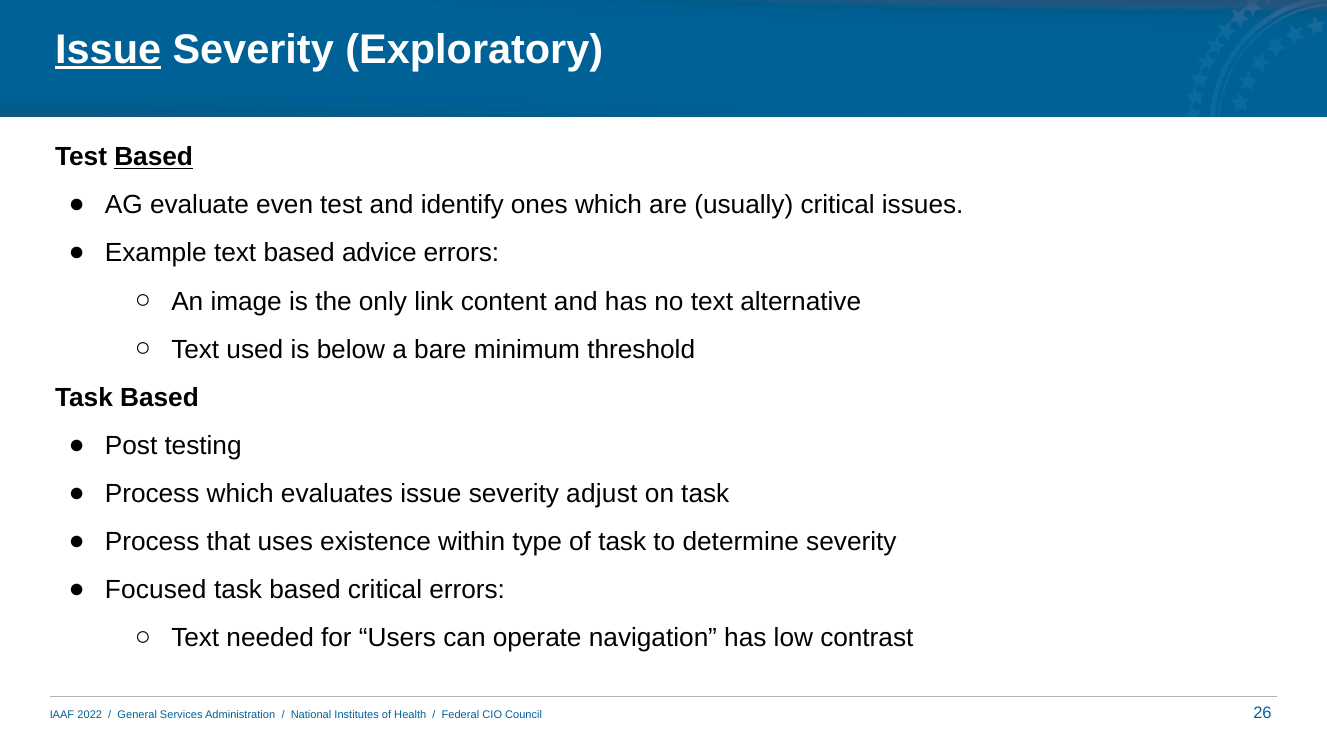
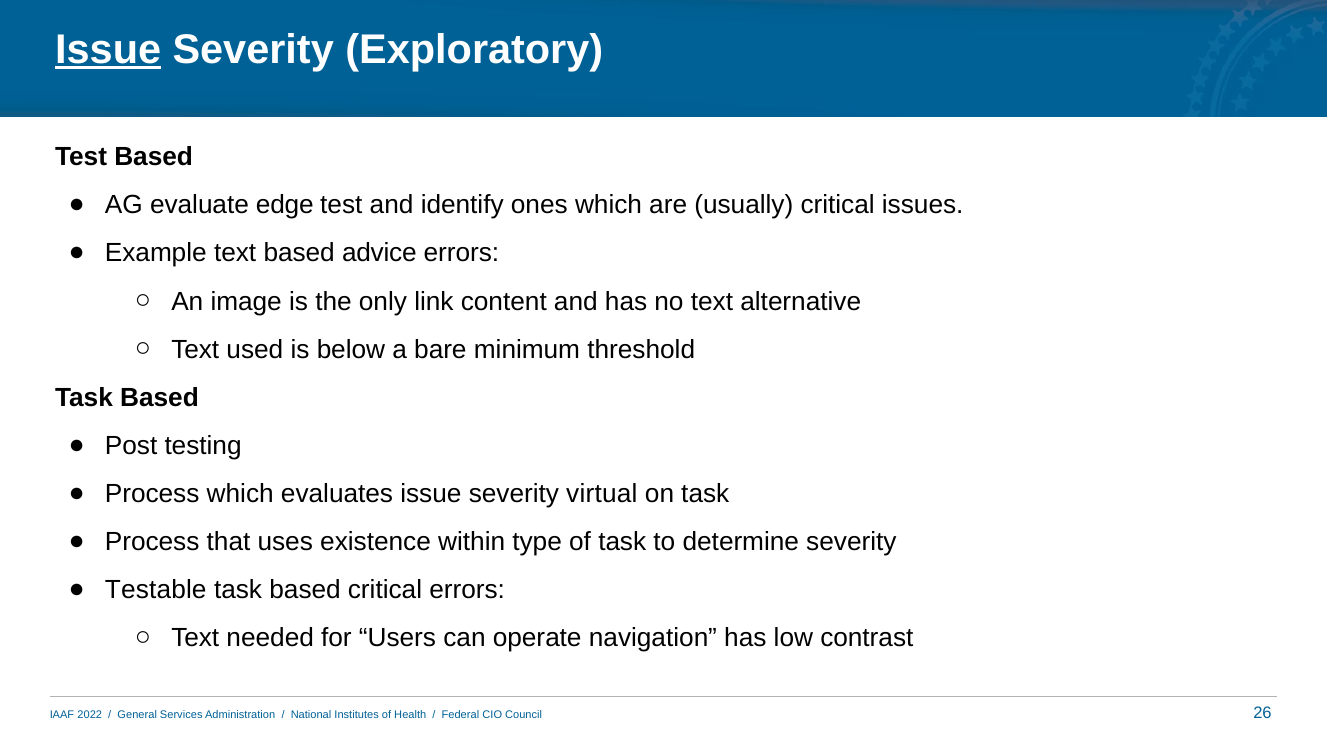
Based underline: present -> none (154, 157)
even: even -> edge (285, 205)
adjust: adjust -> virtual (602, 494)
Focused: Focused -> Testable (156, 590)
